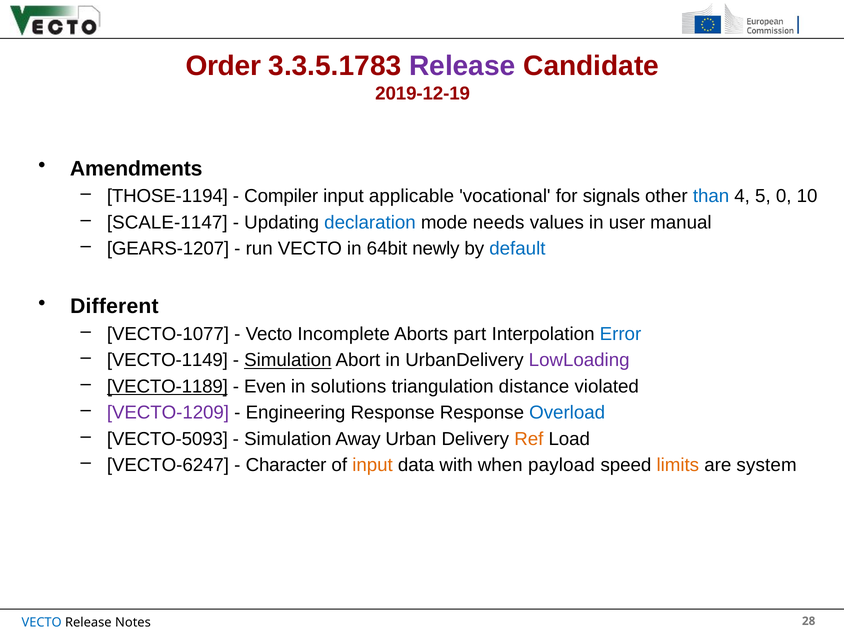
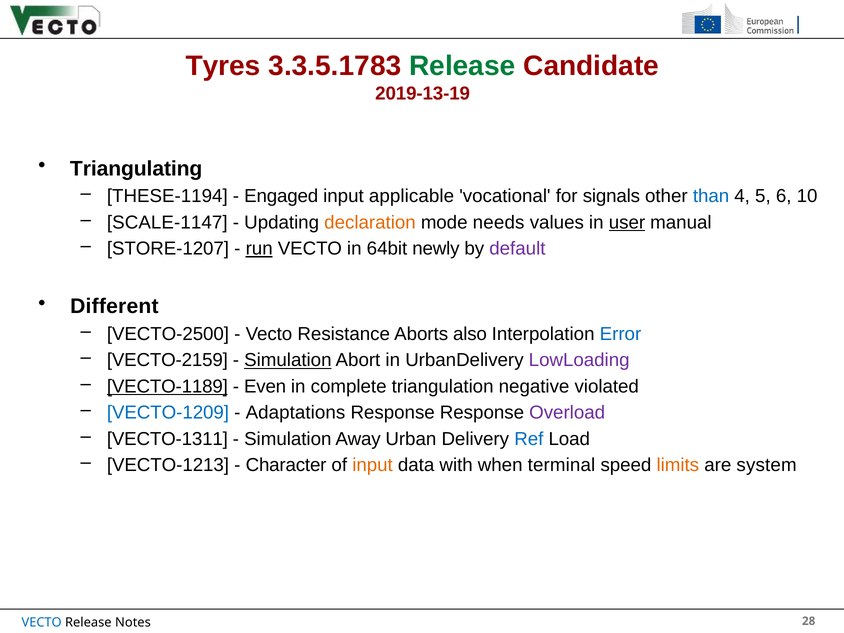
Order: Order -> Tyres (223, 66)
Release colour: purple -> green (462, 66)
2019-12-19: 2019-12-19 -> 2019-13-19 (423, 94)
Amendments: Amendments -> Triangulating (136, 169)
THOSE-1194: THOSE-1194 -> THESE-1194 (167, 196)
Compiler: Compiler -> Engaged (281, 196)
0: 0 -> 6 (784, 196)
declaration colour: blue -> orange (370, 222)
user underline: none -> present (627, 222)
GEARS-1207: GEARS-1207 -> STORE-1207 (168, 249)
run underline: none -> present (259, 249)
default colour: blue -> purple (517, 249)
VECTO-1077: VECTO-1077 -> VECTO-2500 (168, 334)
Incomplete: Incomplete -> Resistance (344, 334)
part: part -> also (470, 334)
VECTO-1149: VECTO-1149 -> VECTO-2159 (167, 360)
solutions: solutions -> complete (349, 387)
distance: distance -> negative (534, 387)
VECTO-1209 colour: purple -> blue (168, 413)
Engineering: Engineering -> Adaptations (295, 413)
Overload colour: blue -> purple (567, 413)
VECTO-5093: VECTO-5093 -> VECTO-1311 (167, 439)
Ref colour: orange -> blue (529, 439)
VECTO-6247: VECTO-6247 -> VECTO-1213 (168, 465)
payload: payload -> terminal (561, 465)
